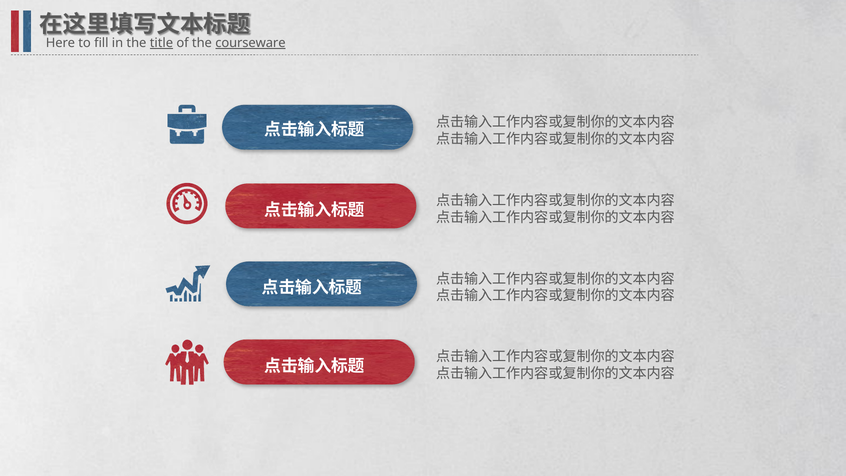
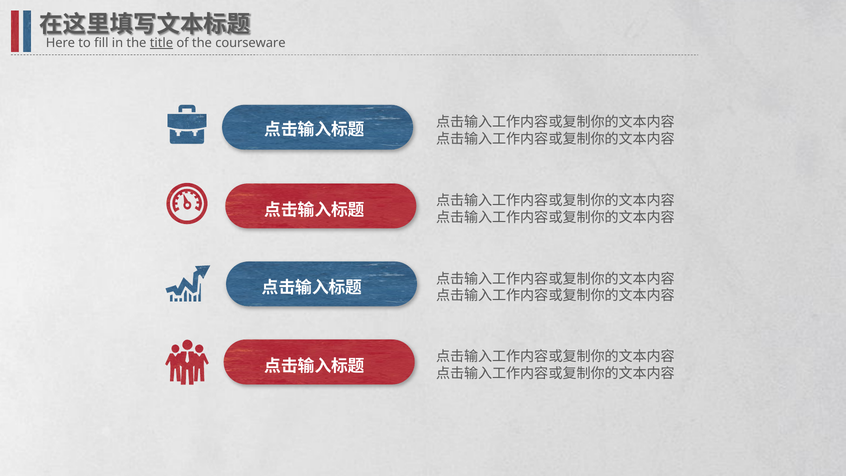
courseware underline: present -> none (250, 43)
